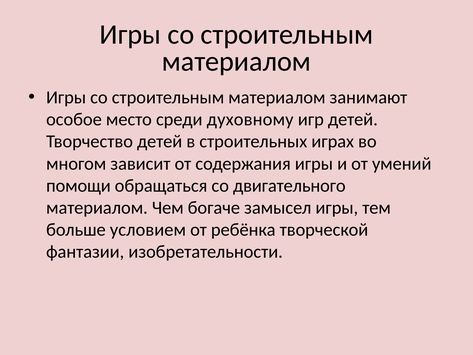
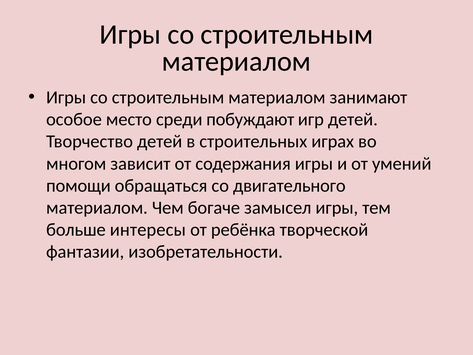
духовному: духовному -> побуждают (250, 119)
условием: условием -> интересы (148, 230)
